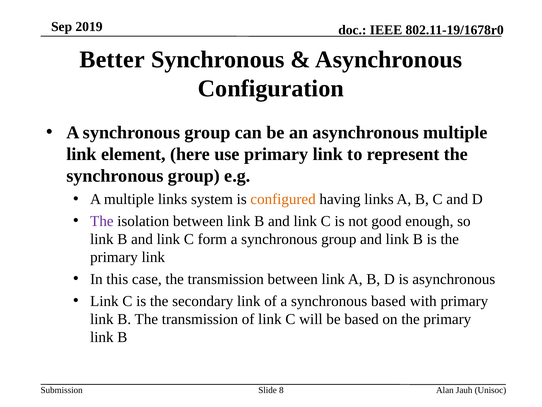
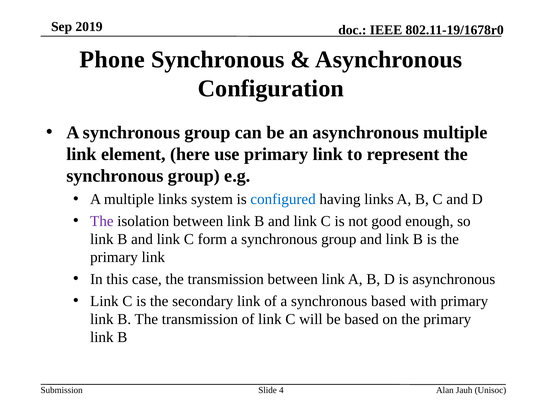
Better: Better -> Phone (112, 59)
configured colour: orange -> blue (283, 199)
8: 8 -> 4 (281, 390)
